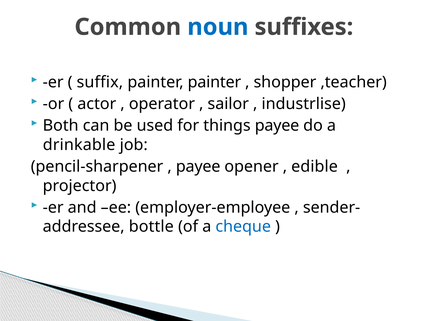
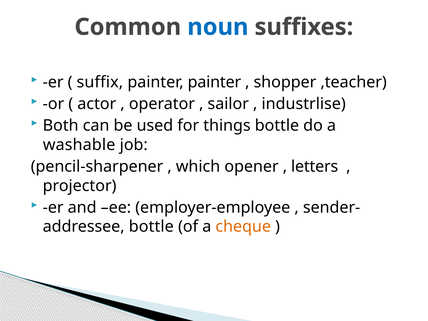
things payee: payee -> bottle (277, 126)
drinkable: drinkable -> washable (79, 145)
payee: payee -> which (198, 166)
edible: edible -> letters (315, 166)
cheque colour: blue -> orange (243, 227)
